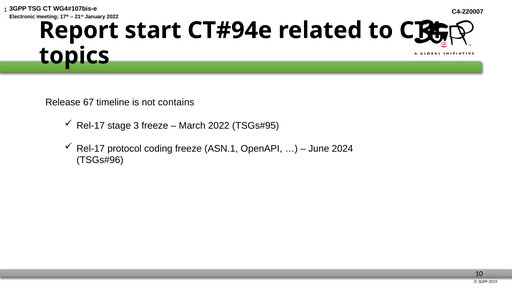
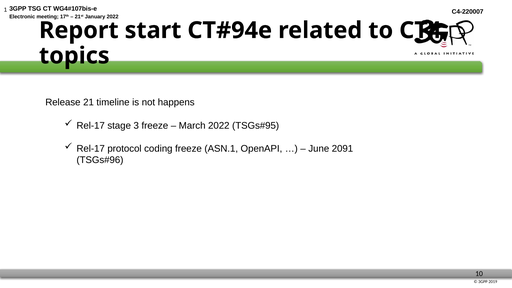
67: 67 -> 21 (89, 102)
contains: contains -> happens (176, 102)
2024: 2024 -> 2091 (342, 149)
